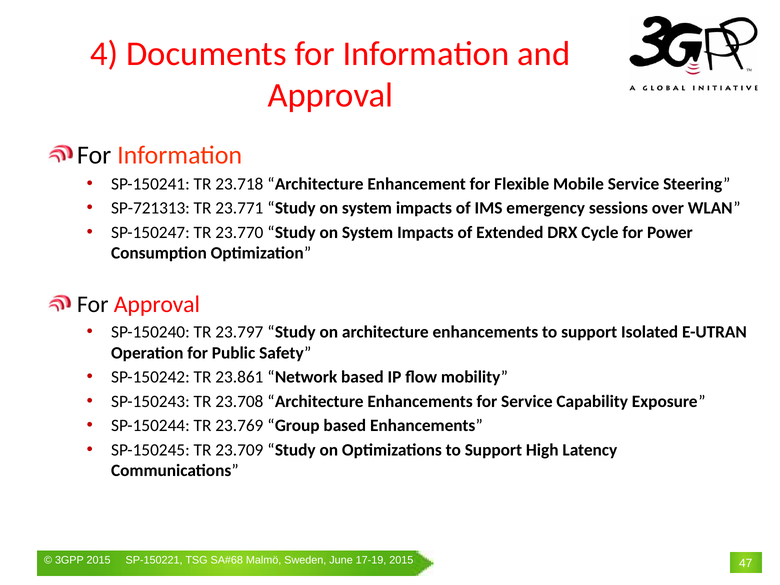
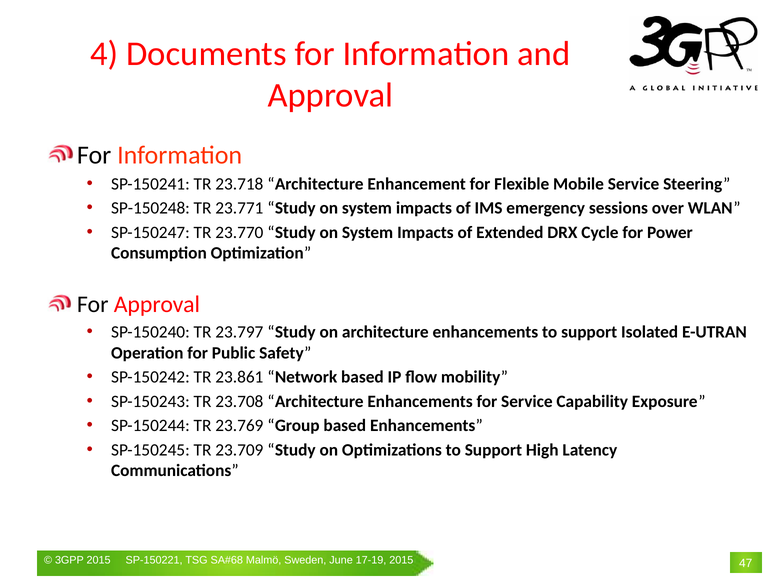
SP-721313: SP-721313 -> SP-150248 (150, 208)
